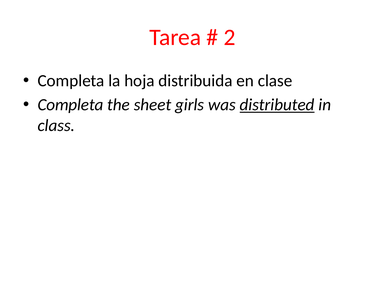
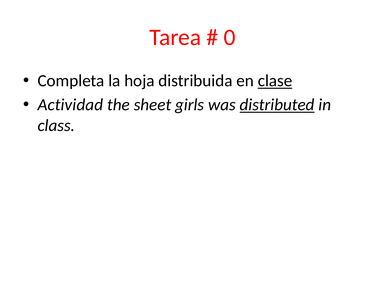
2: 2 -> 0 (229, 37)
clase underline: none -> present (275, 81)
Completa: Completa -> Actividad (70, 105)
